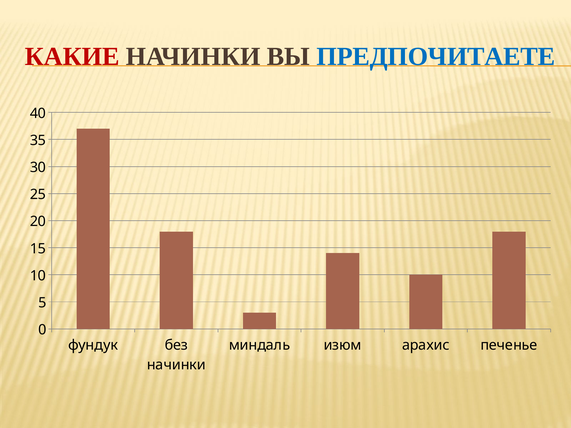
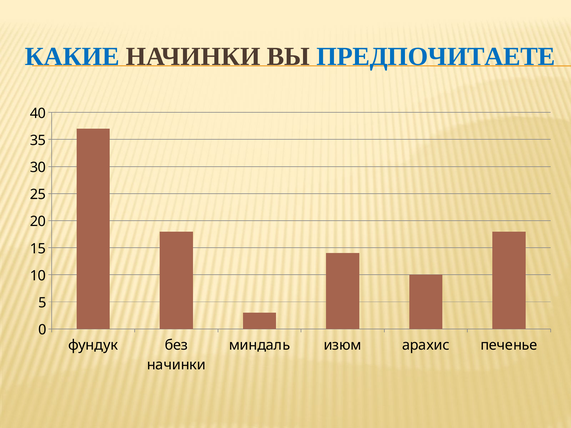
КАКИЕ colour: red -> blue (72, 57)
